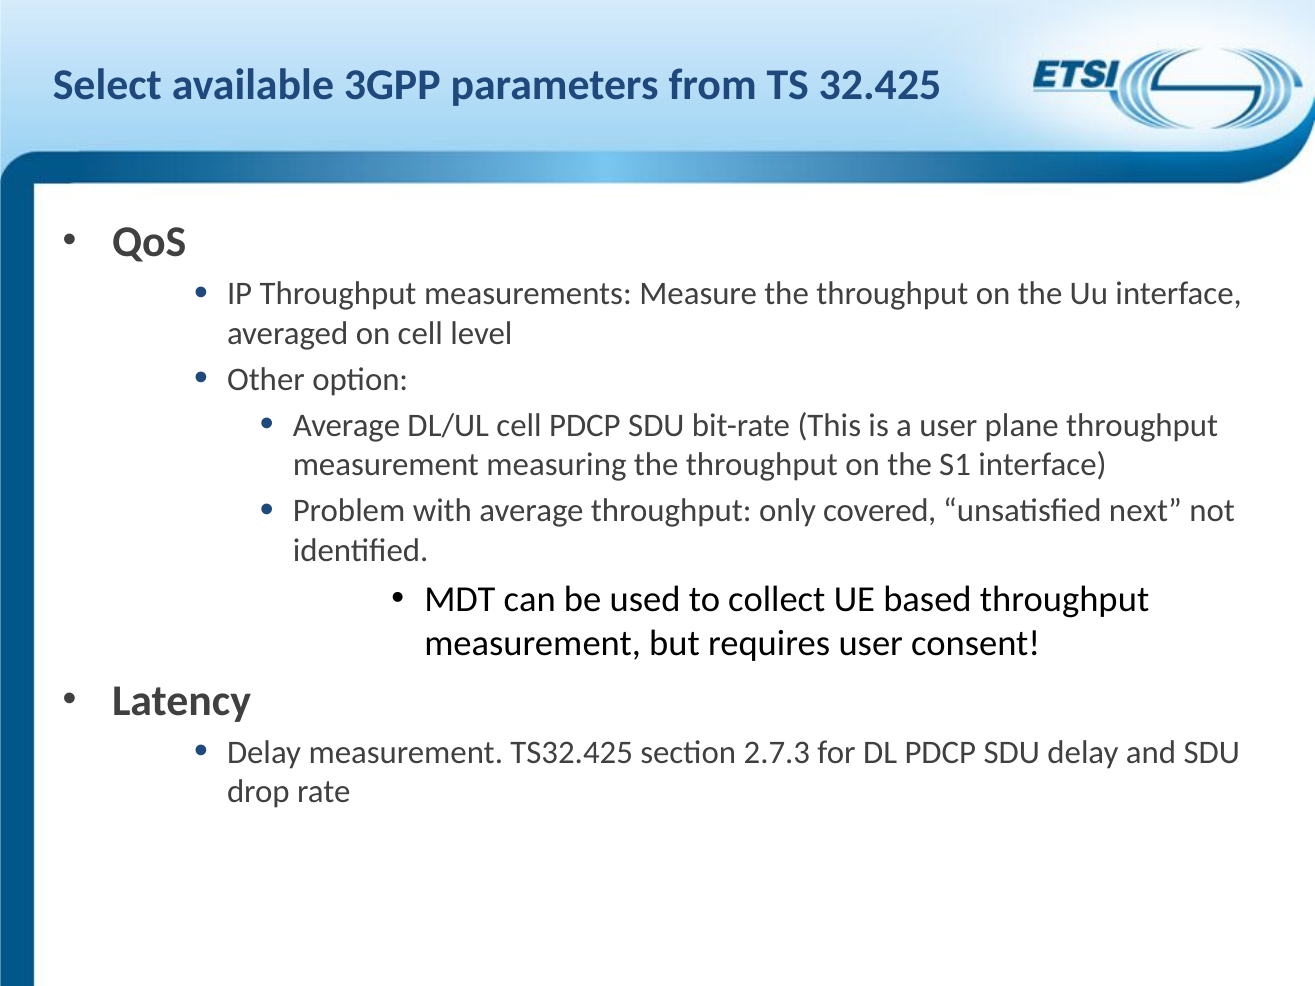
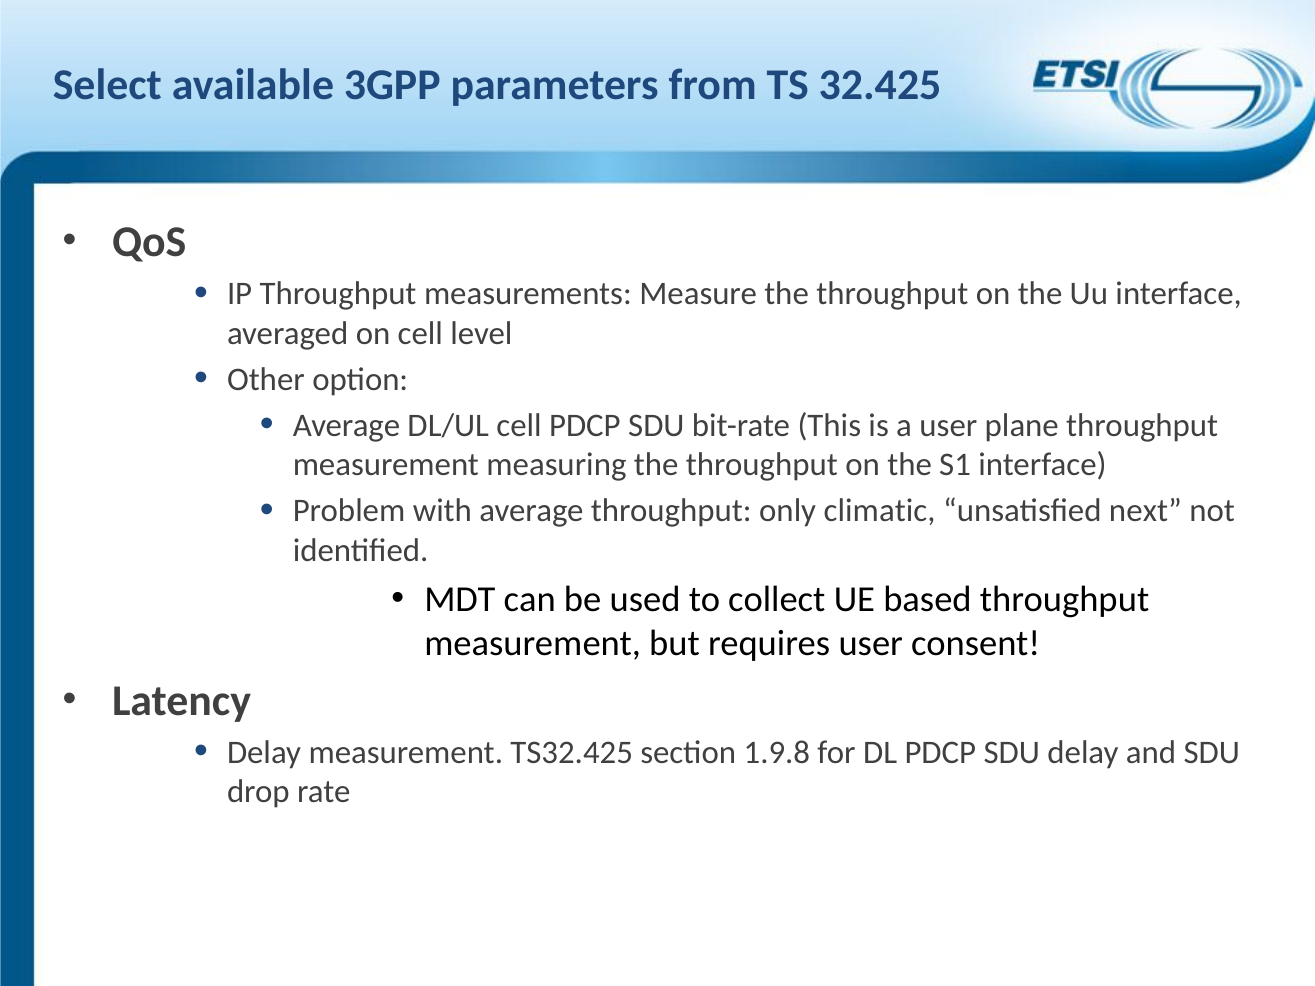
covered: covered -> climatic (880, 511)
2.7.3: 2.7.3 -> 1.9.8 (777, 753)
